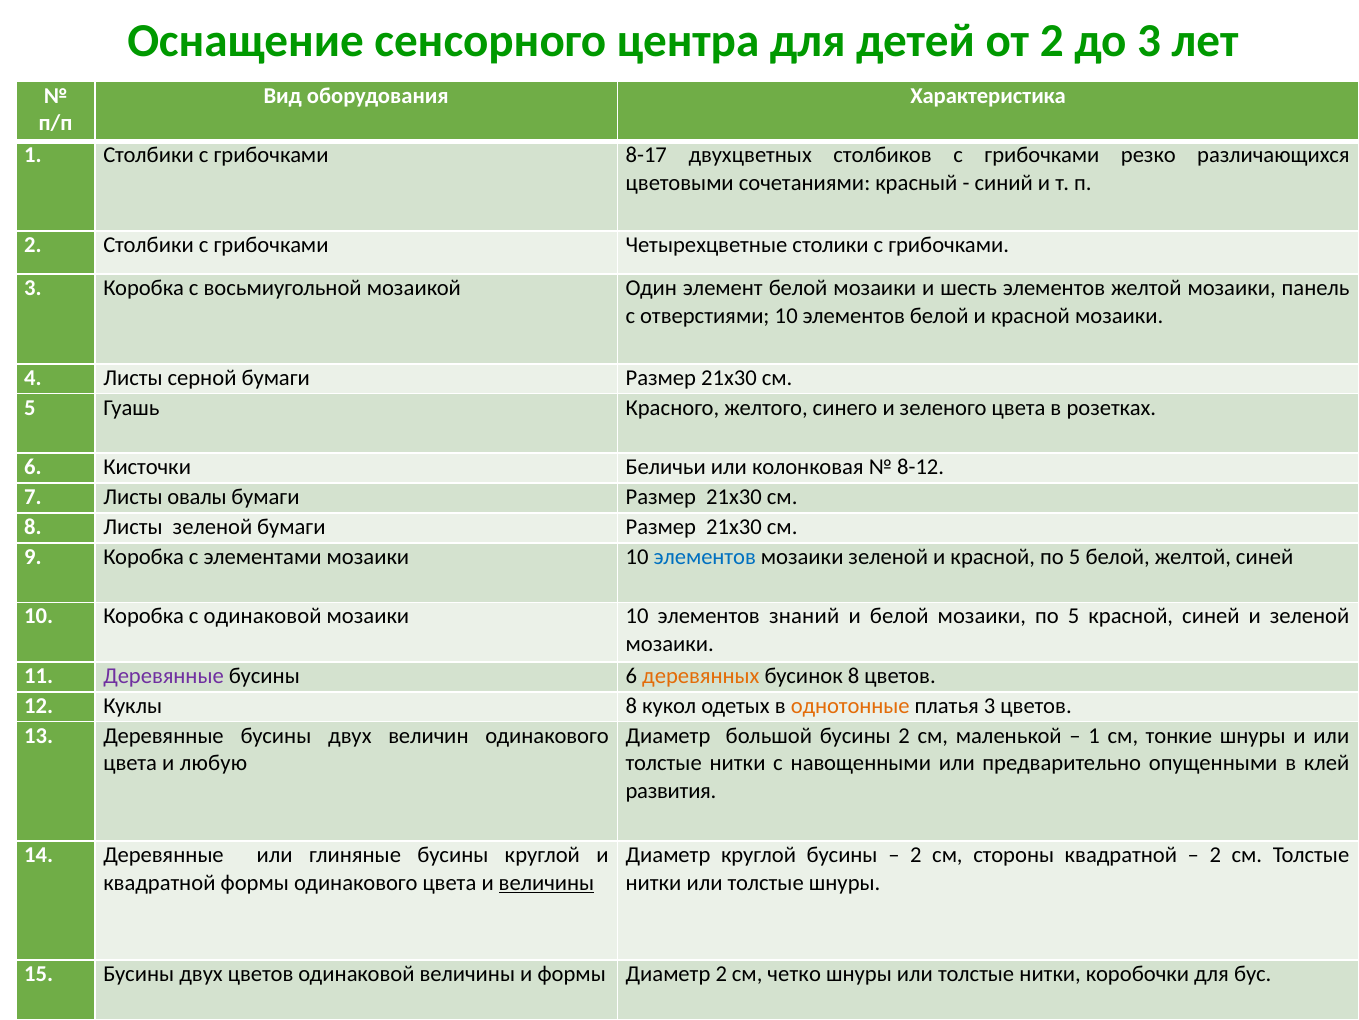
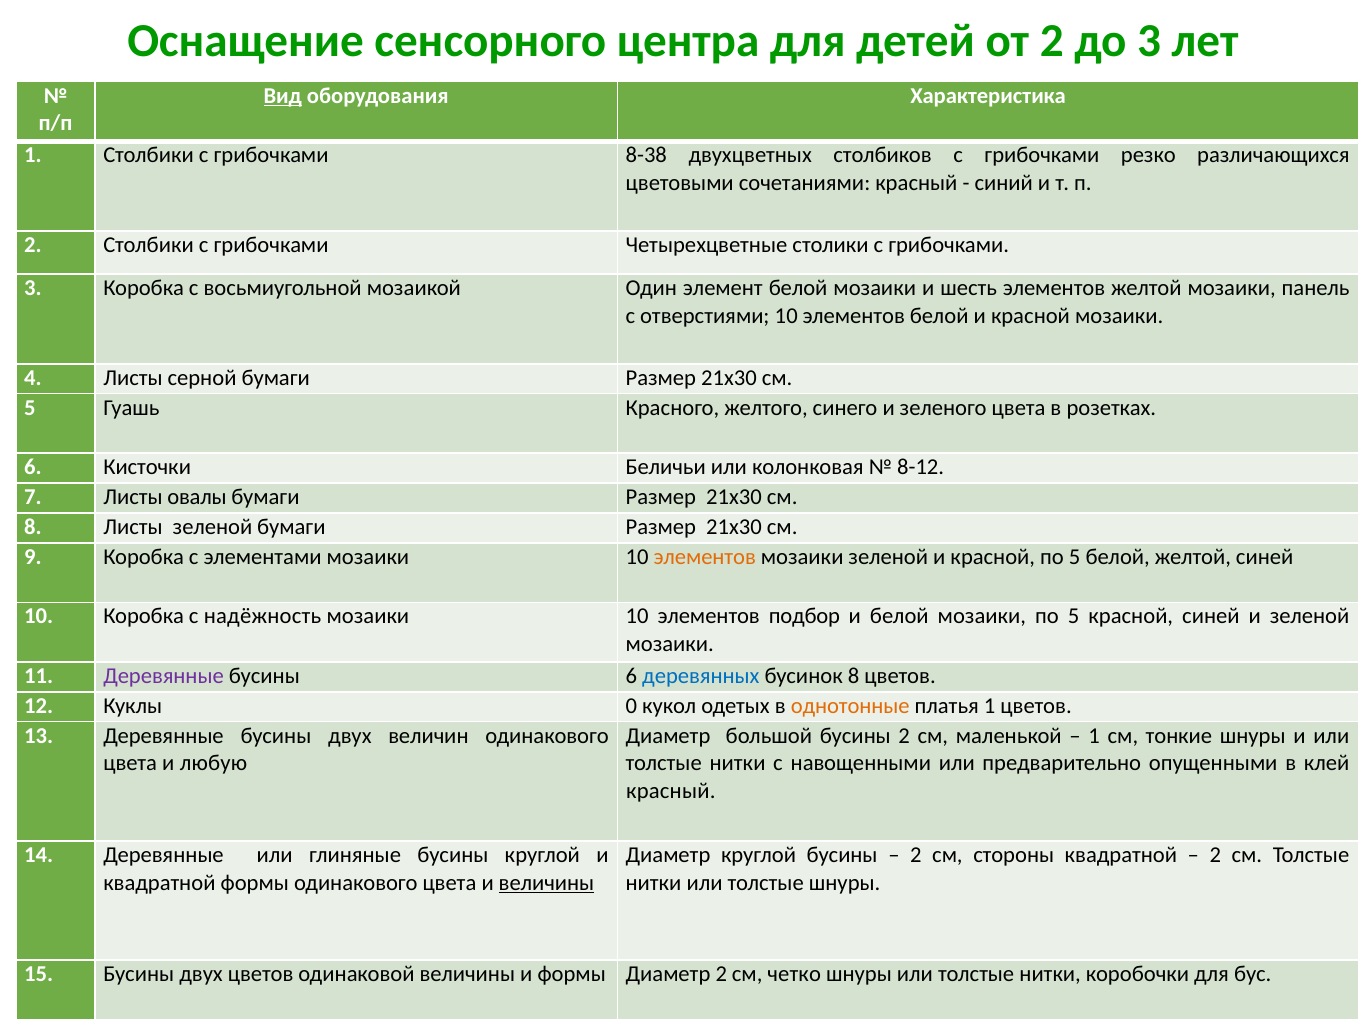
Вид underline: none -> present (283, 96)
8-17: 8-17 -> 8-38 (646, 155)
элементов colour: blue -> orange (705, 556)
с одинаковой: одинаковой -> надёжность (263, 616)
знаний: знаний -> подбор (804, 616)
деревянных colour: orange -> blue (701, 676)
Куклы 8: 8 -> 0 (631, 705)
платья 3: 3 -> 1 (990, 705)
развития: развития -> красный (671, 790)
